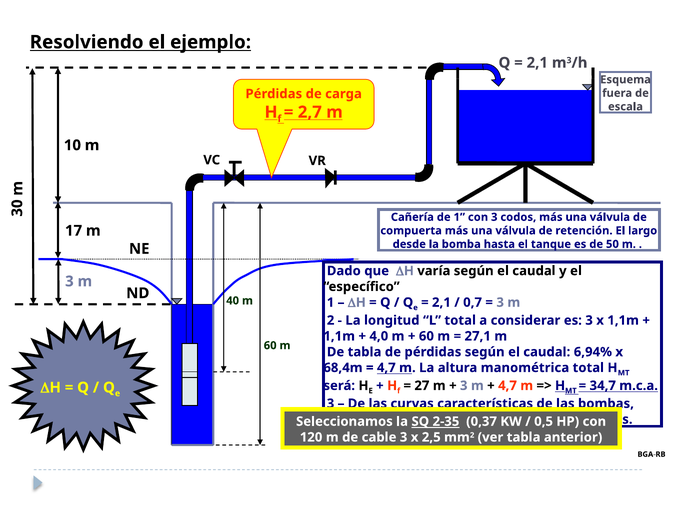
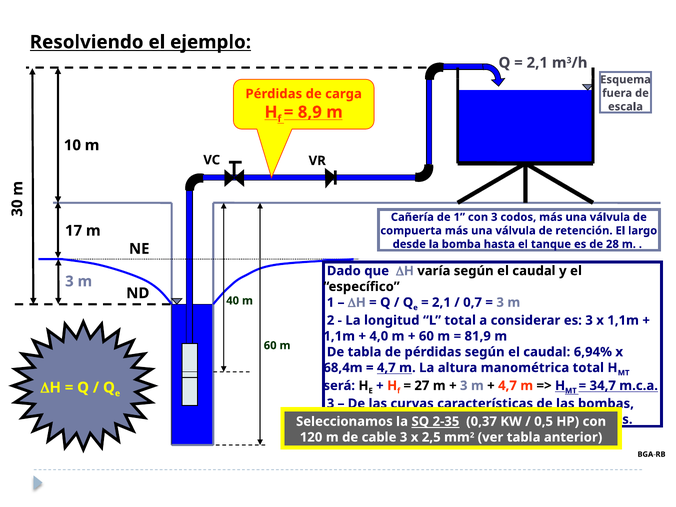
2,7: 2,7 -> 8,9 (310, 112)
50: 50 -> 28 (612, 244)
27,1: 27,1 -> 81,9 (478, 336)
